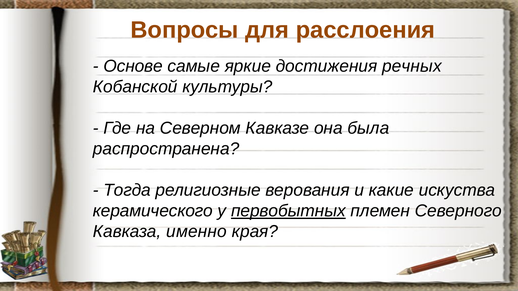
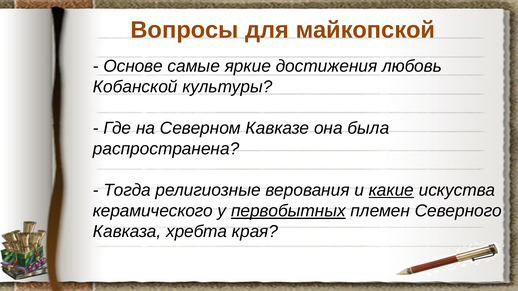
расслоения: расслоения -> майкопской (365, 30)
речных: речных -> любовь (412, 66)
какие underline: none -> present (391, 190)
именно: именно -> хребта (197, 232)
